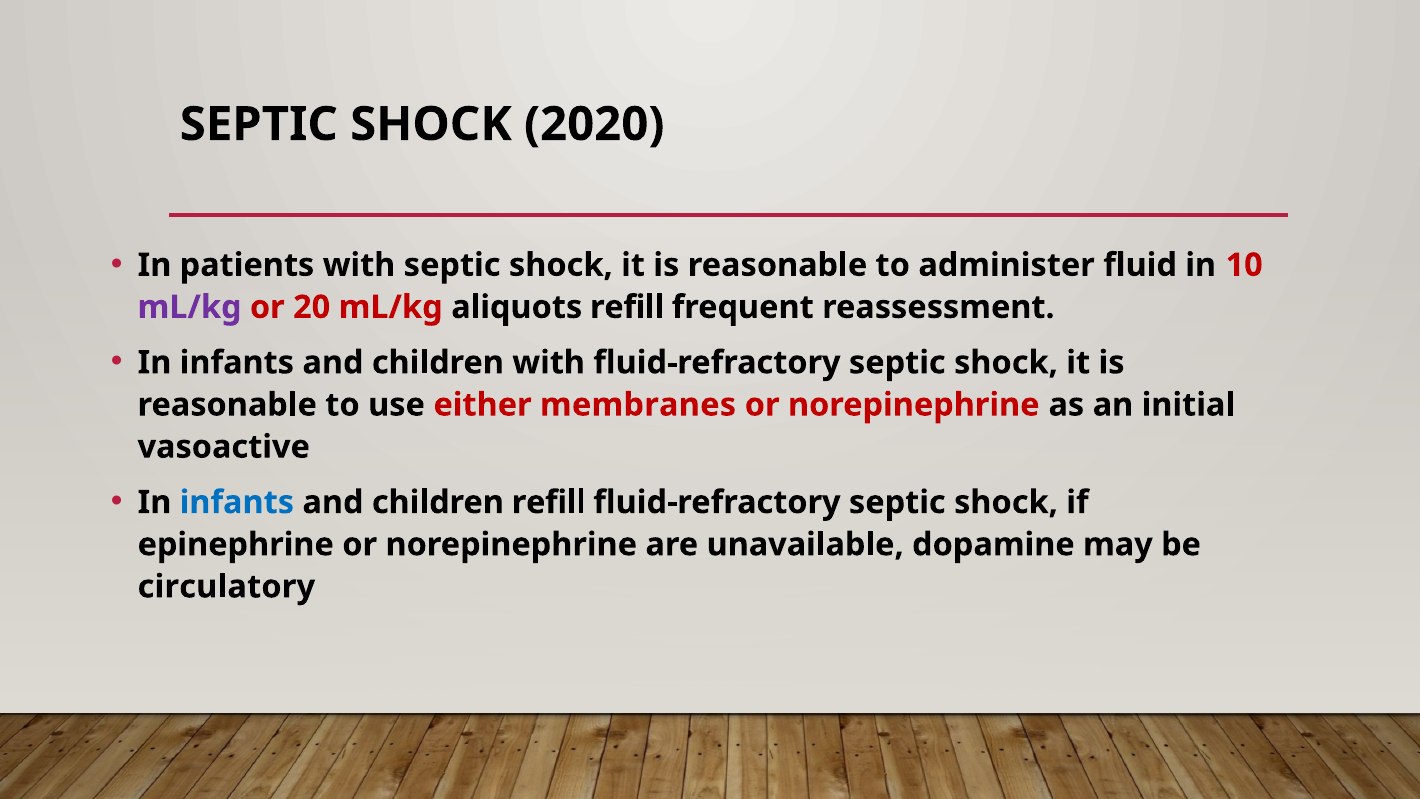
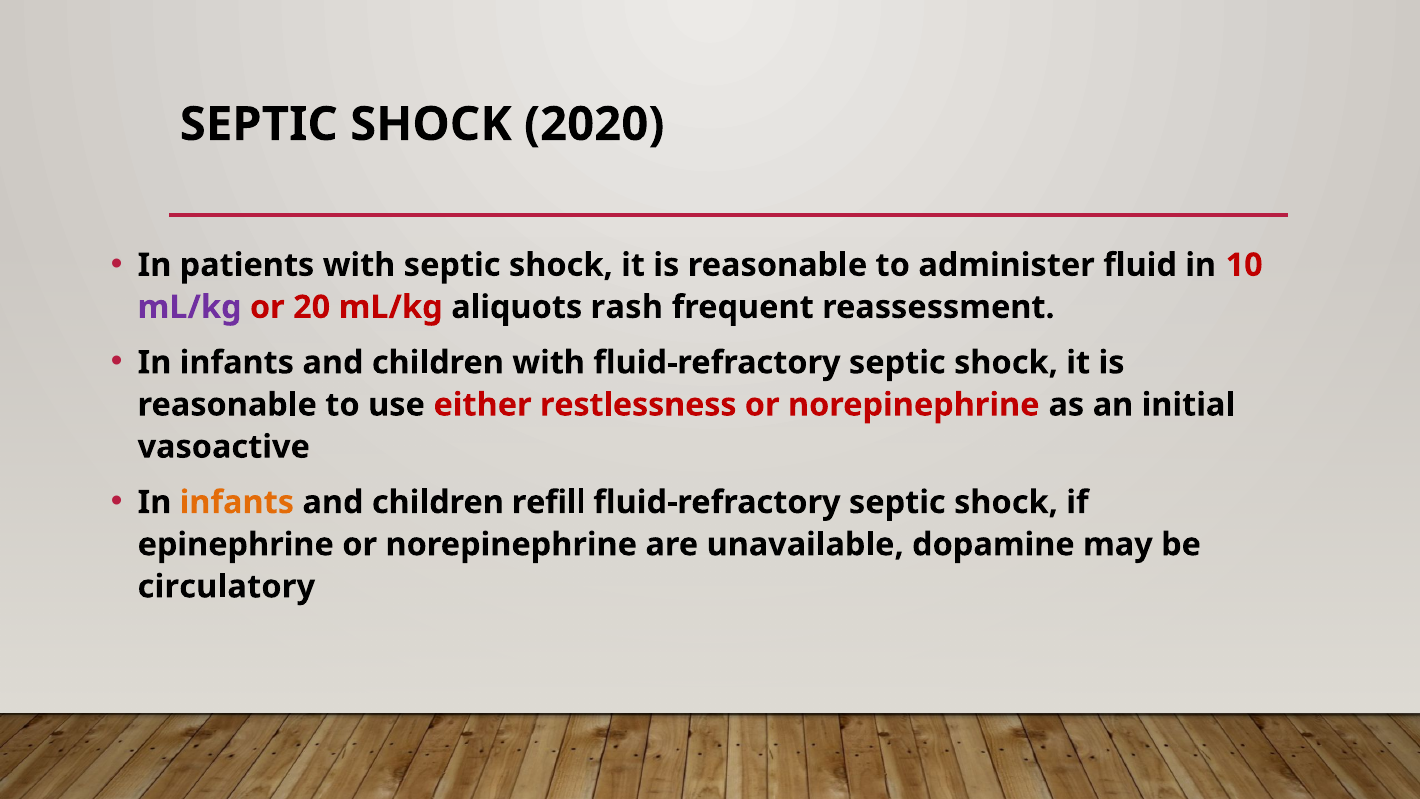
aliquots refill: refill -> rash (627, 307)
membranes: membranes -> restlessness (638, 405)
infants colour: blue -> orange (237, 502)
